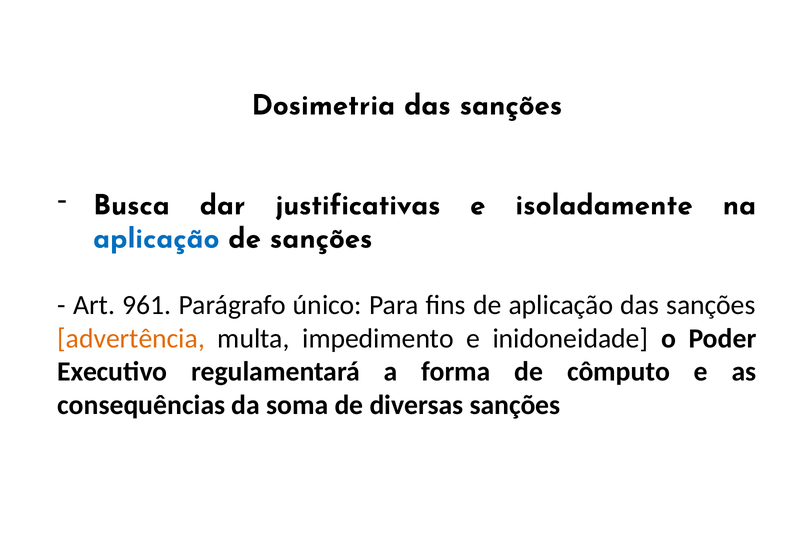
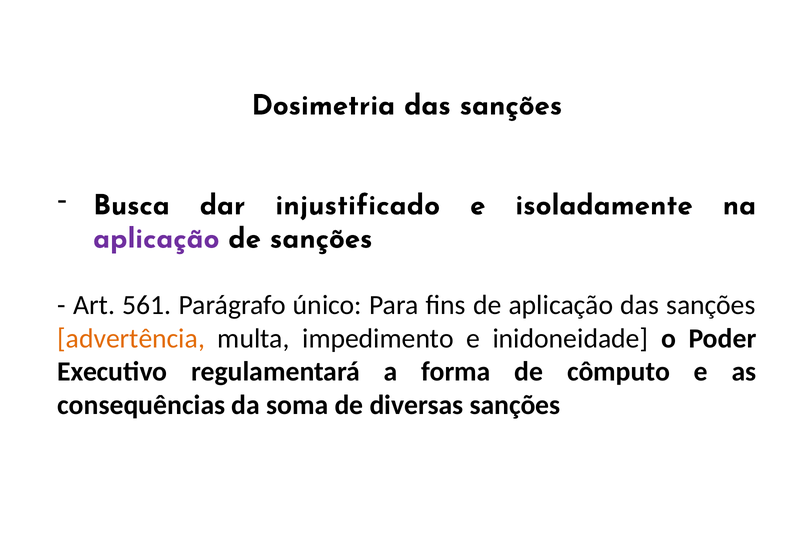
justificativas: justificativas -> injustificado (358, 205)
aplicação colour: blue -> purple (156, 238)
961: 961 -> 561 (147, 305)
